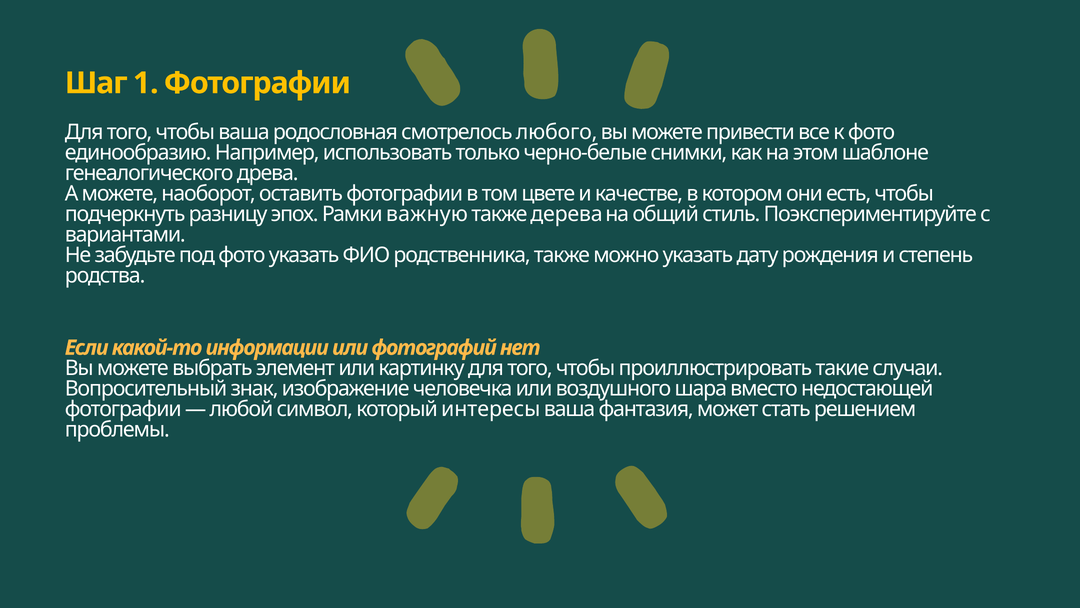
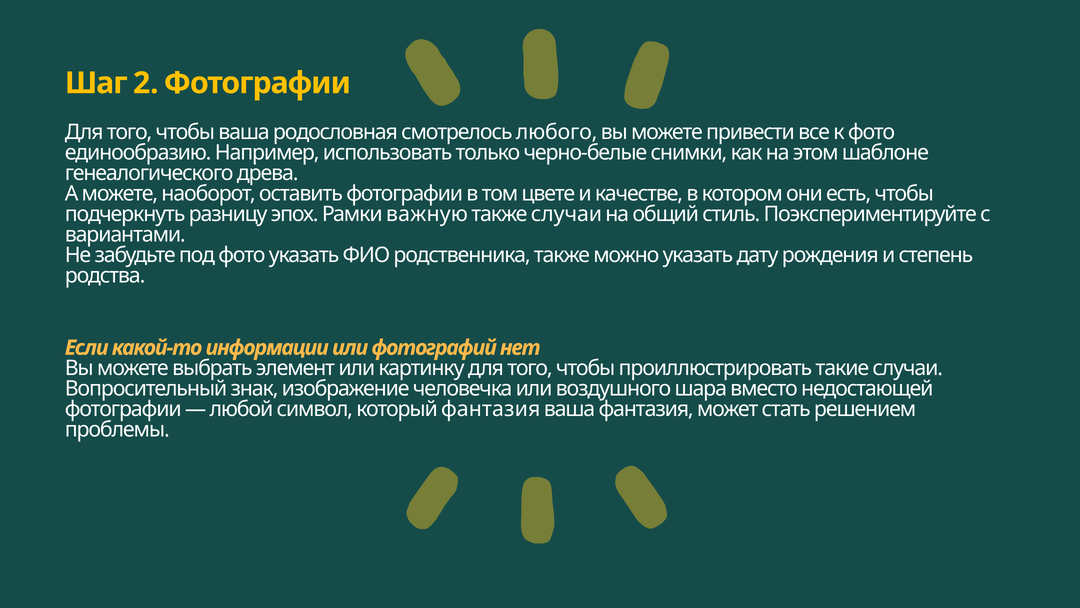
1: 1 -> 2 (146, 83)
также дерева: дерева -> случаи (566, 214)
который интересы: интересы -> фантазия (491, 409)
